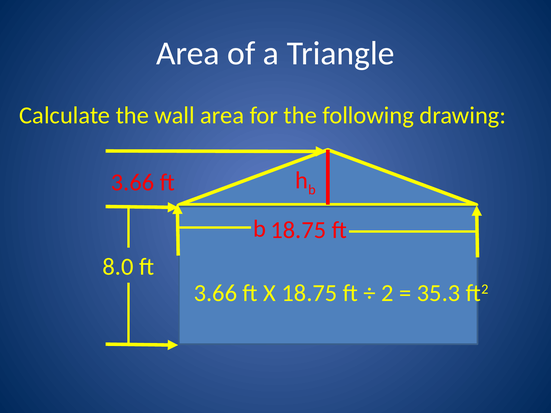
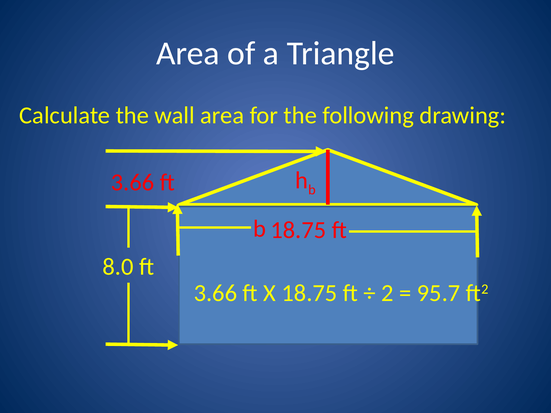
35.3: 35.3 -> 95.7 (439, 293)
